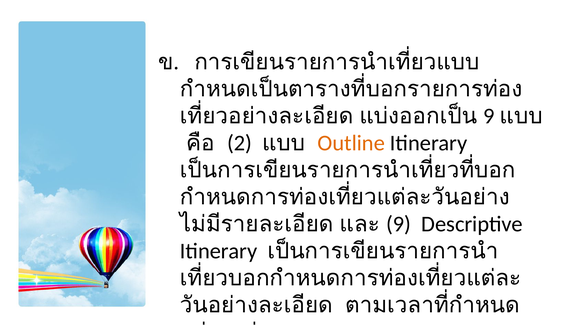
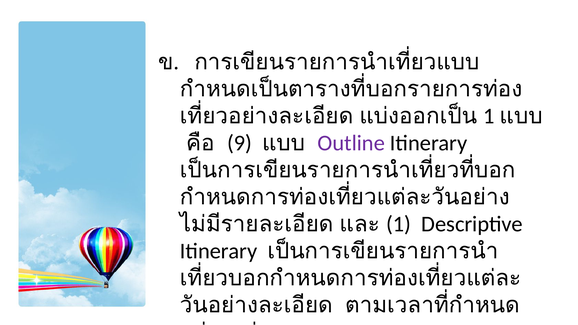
9: 9 -> 1 (489, 116)
2: 2 -> 9 (240, 143)
Outline colour: orange -> purple (351, 143)
9: 9 -> 1 (399, 224)
